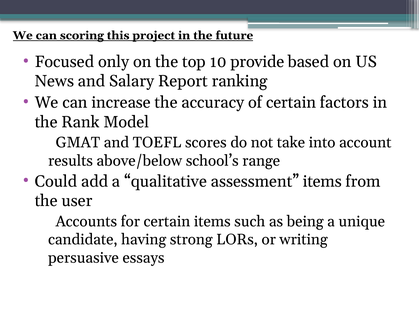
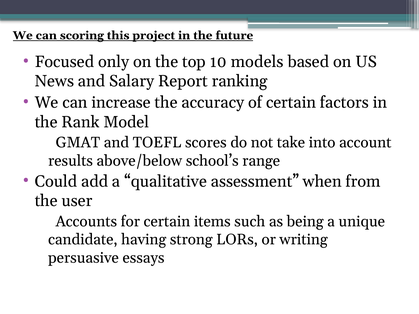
provide: provide -> models (257, 62)
assessment items: items -> when (322, 182)
